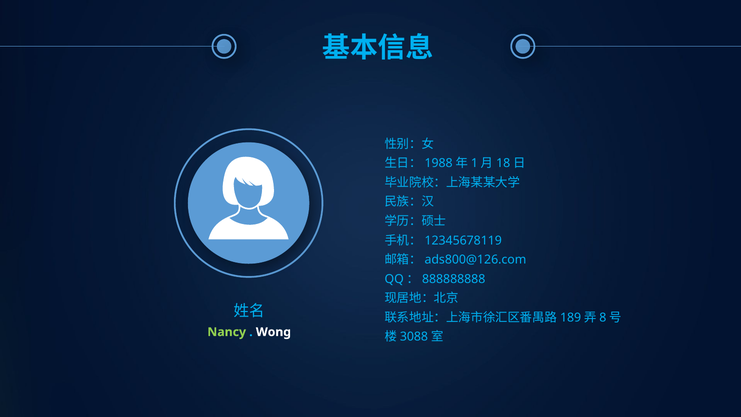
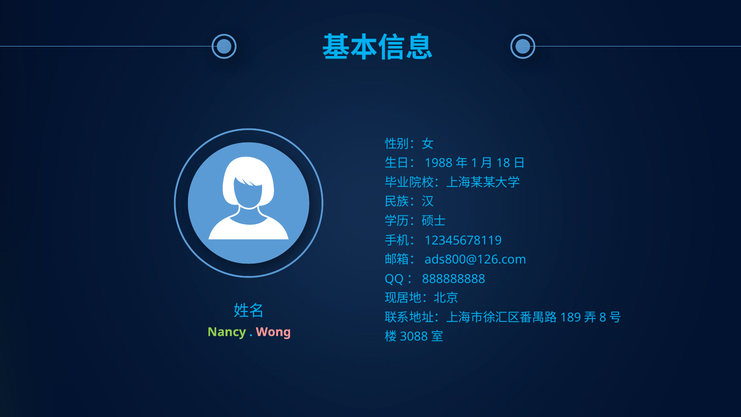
Wong colour: white -> pink (273, 332)
